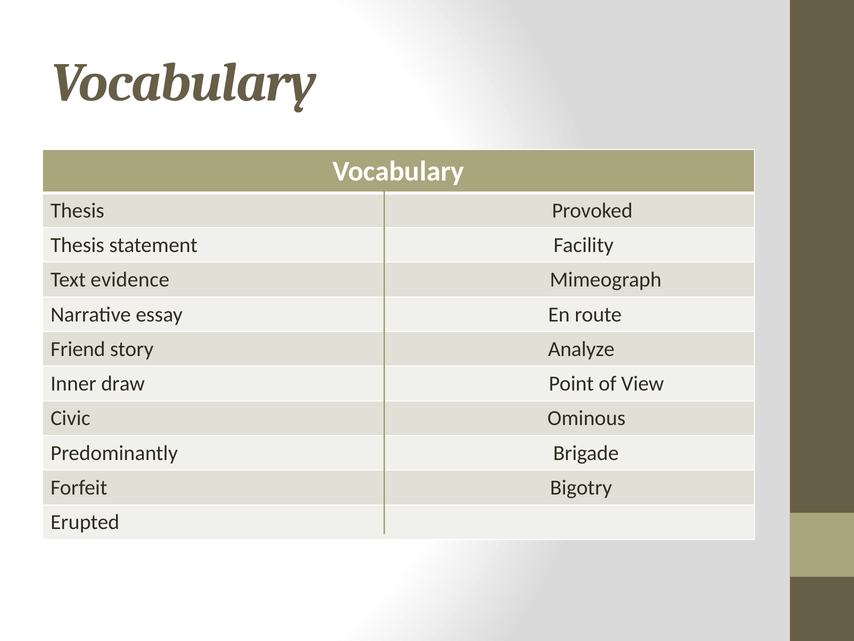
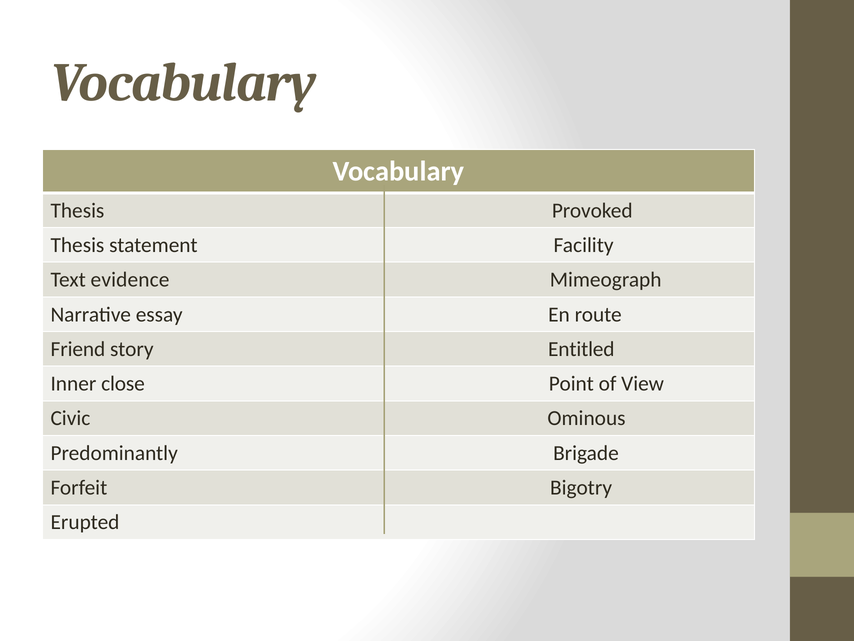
Analyze: Analyze -> Entitled (581, 349)
draw: draw -> close (123, 383)
